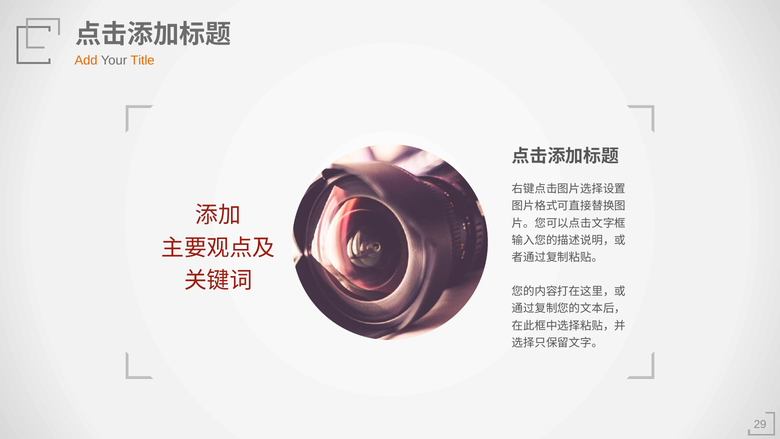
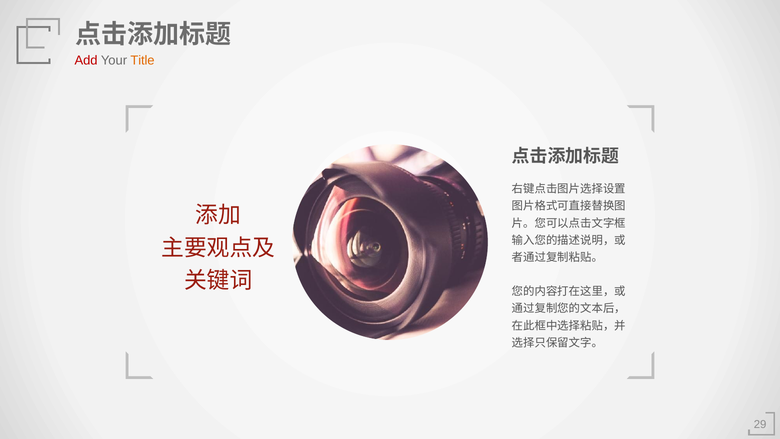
Add colour: orange -> red (86, 60)
